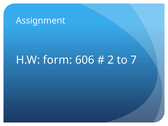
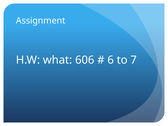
form: form -> what (58, 60)
2: 2 -> 6 (111, 60)
